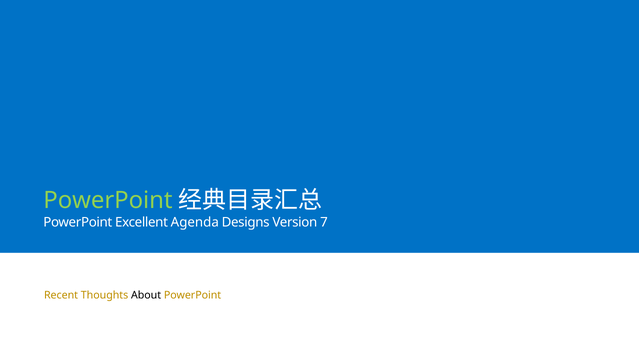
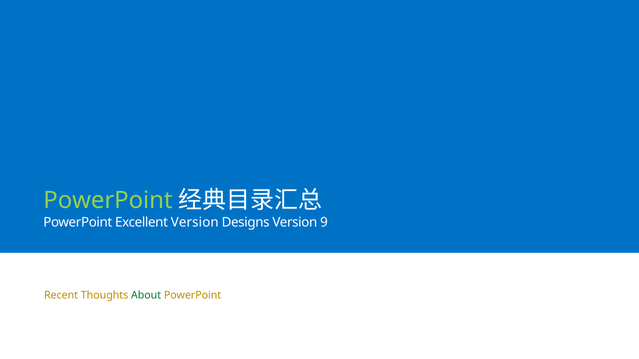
Excellent Agenda: Agenda -> Version (195, 222)
7: 7 -> 9 (324, 222)
About colour: black -> green (146, 296)
